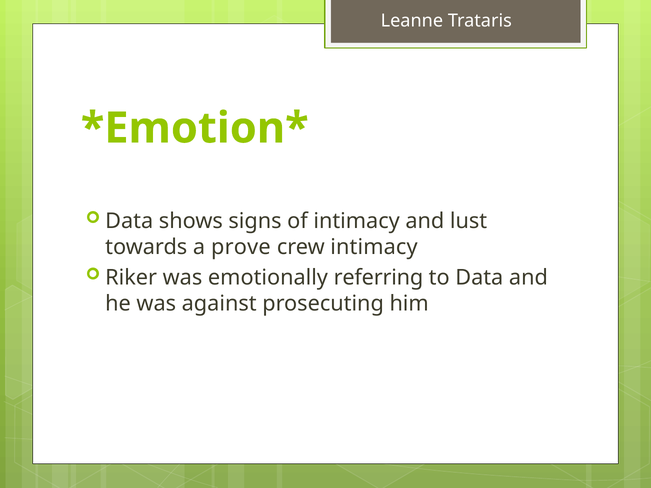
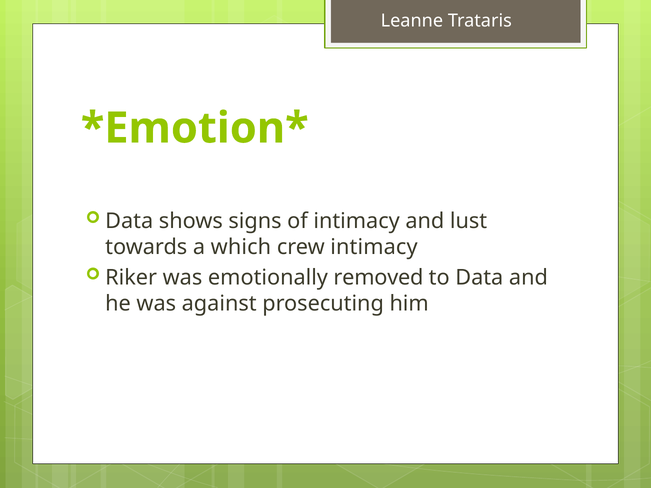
prove: prove -> which (241, 247)
referring: referring -> removed (378, 278)
